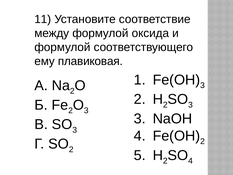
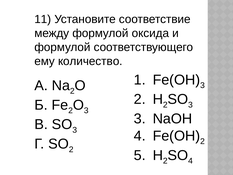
плавиковая: плавиковая -> количество (90, 61)
